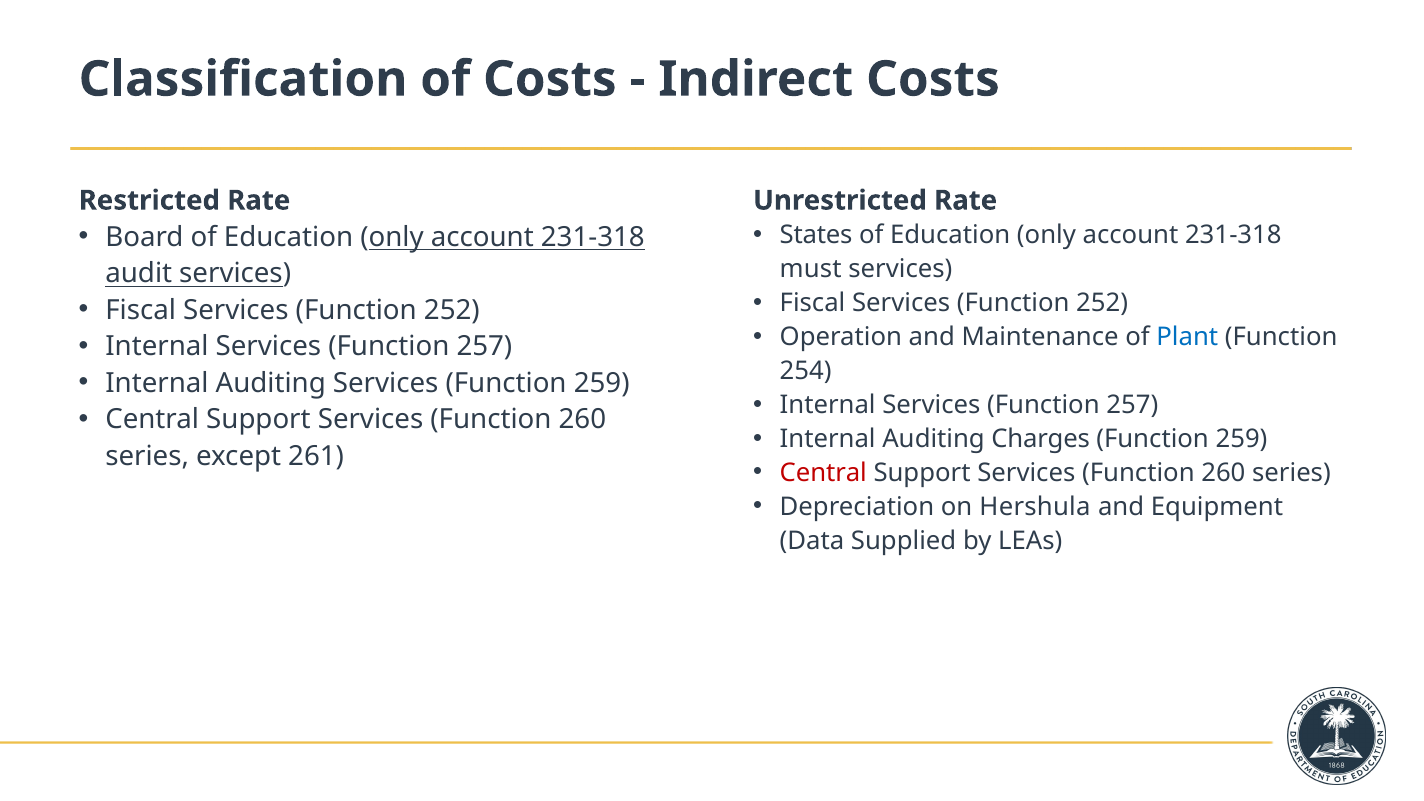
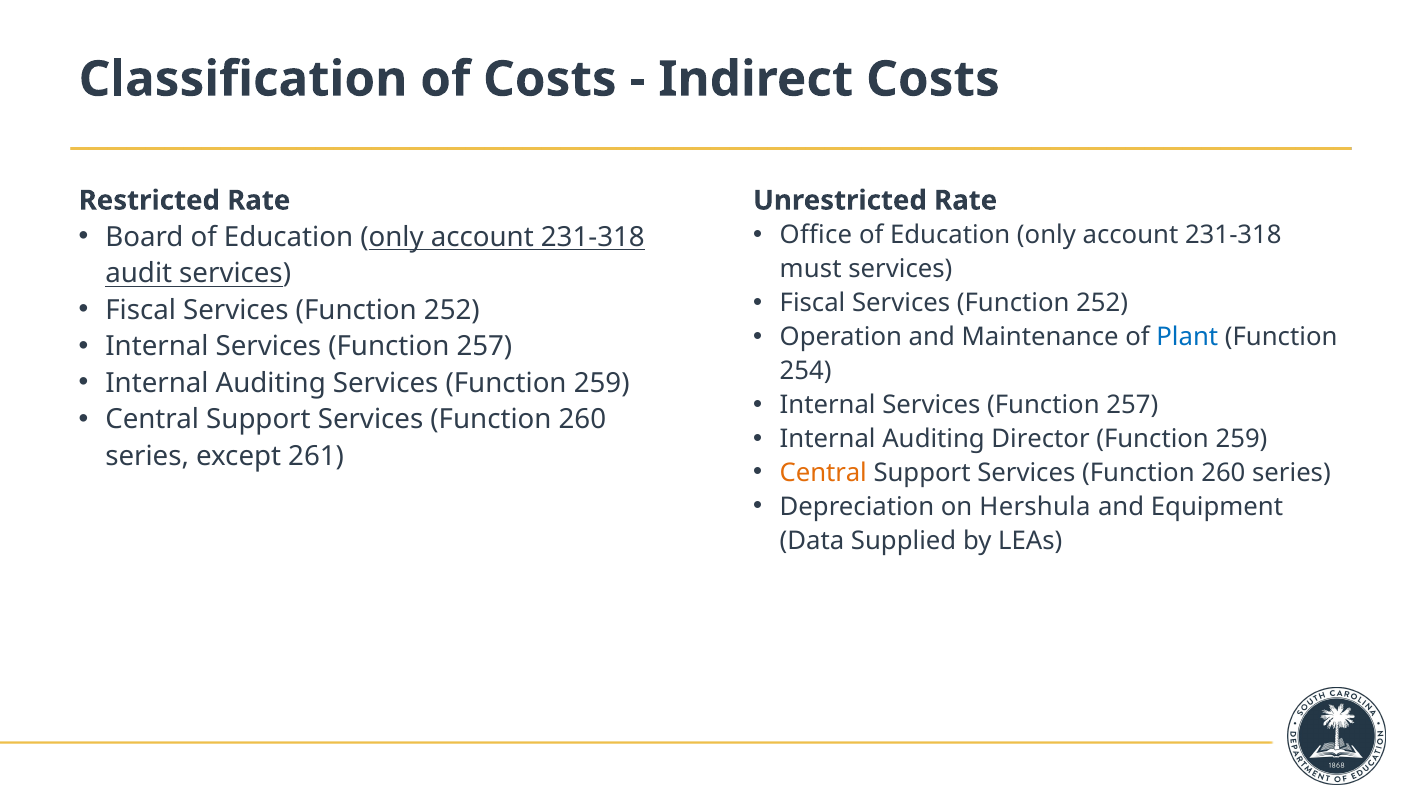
States: States -> Office (816, 235)
Charges: Charges -> Director (1041, 439)
Central colour: red -> orange (823, 473)
